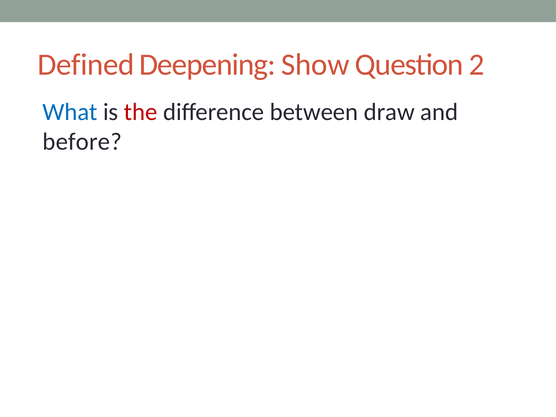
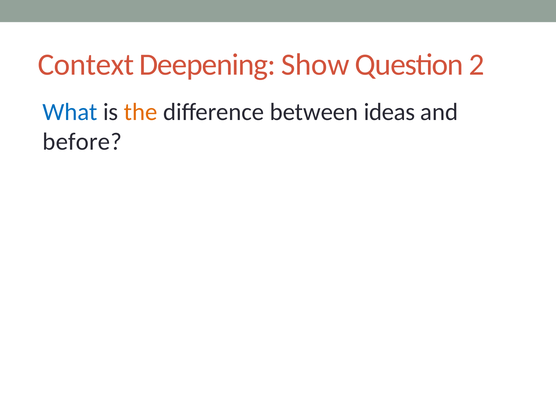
Defined: Defined -> Context (86, 65)
the colour: red -> orange (141, 112)
draw: draw -> ideas (389, 112)
